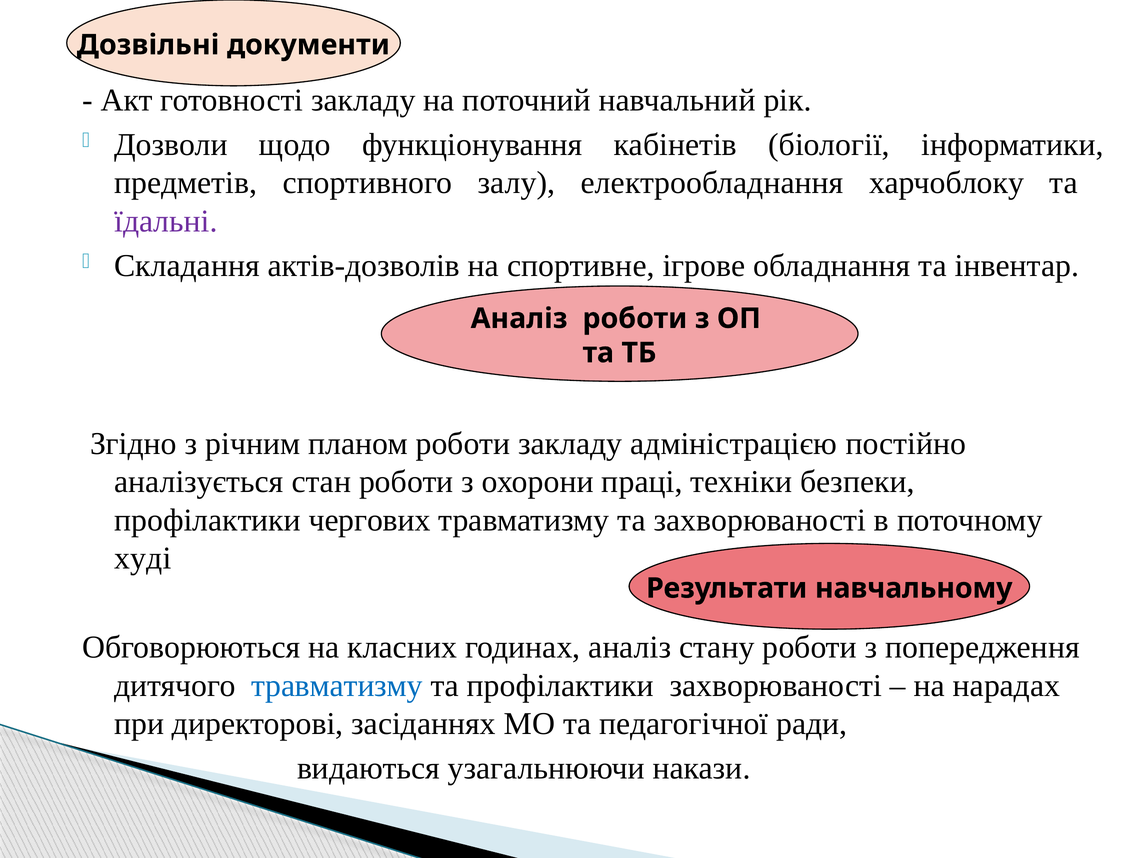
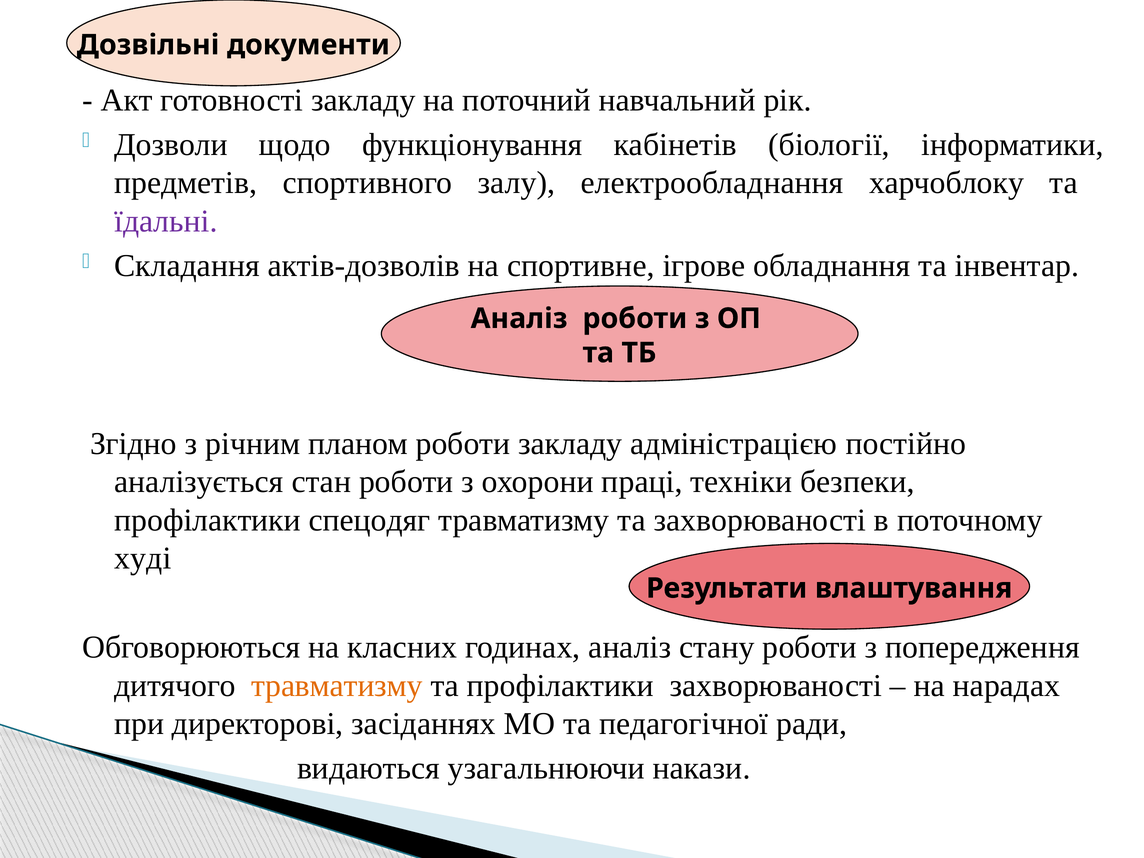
чергових: чергових -> спецодяг (370, 520)
навчальному: навчальному -> влаштування (914, 588)
травматизму colour: blue -> orange (337, 686)
